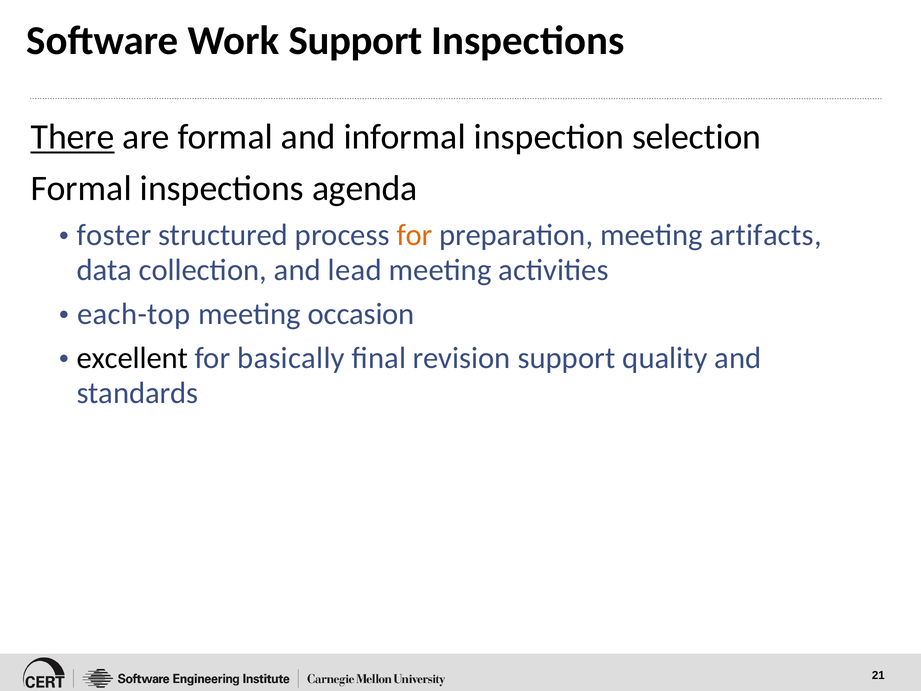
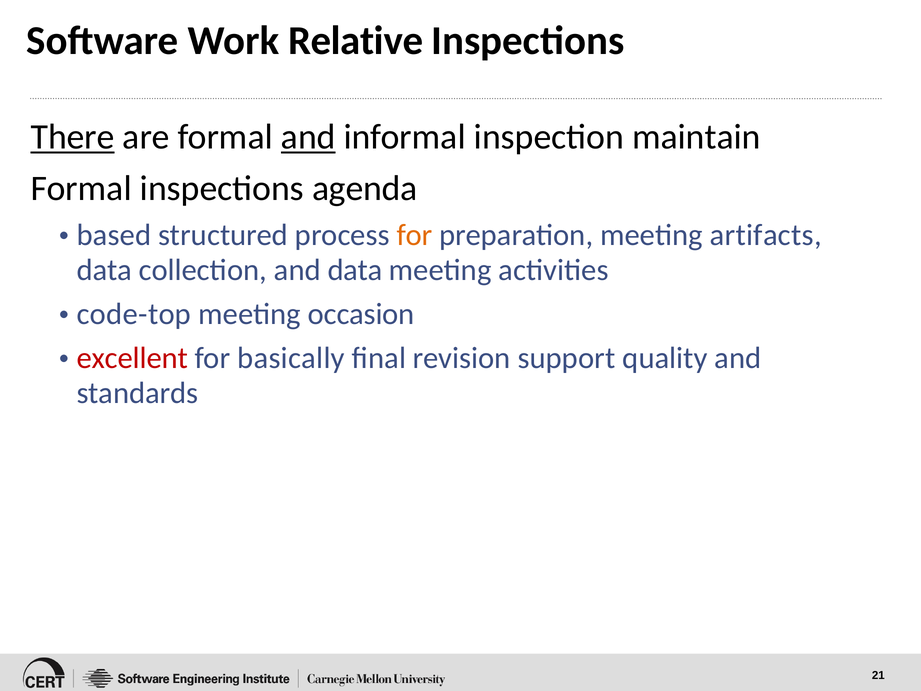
Work Support: Support -> Relative (356, 41)
and underline: none -> present (308, 137)
selection: selection -> maintain (696, 137)
foster: foster -> based (114, 235)
and lead: lead -> data (355, 270)
each-top: each-top -> code-top (134, 314)
excellent colour: black -> red (132, 358)
